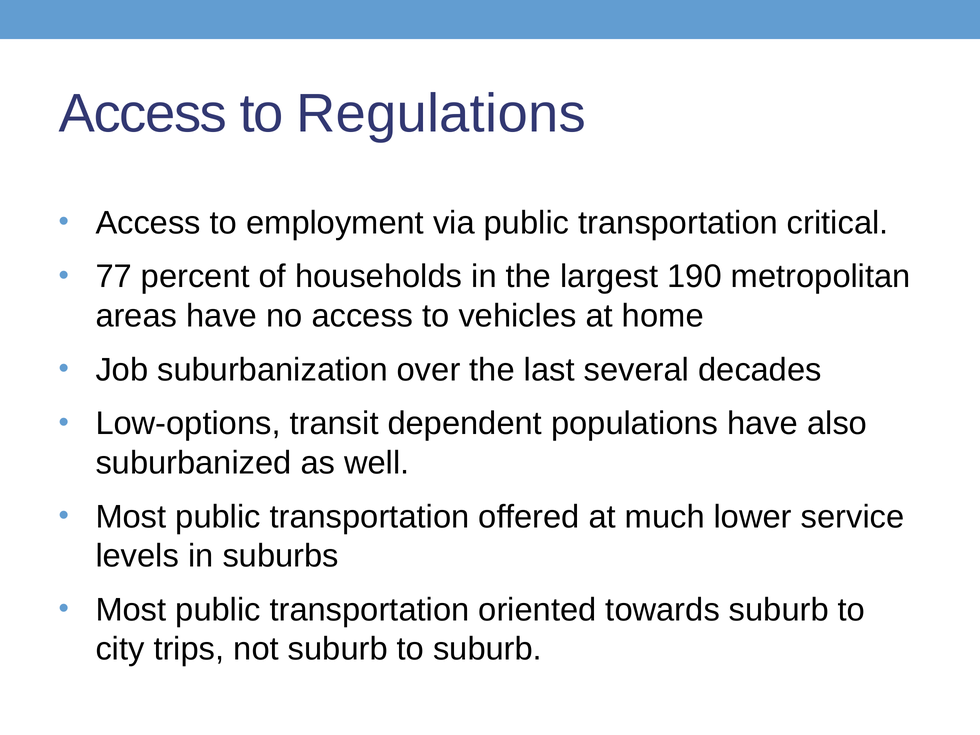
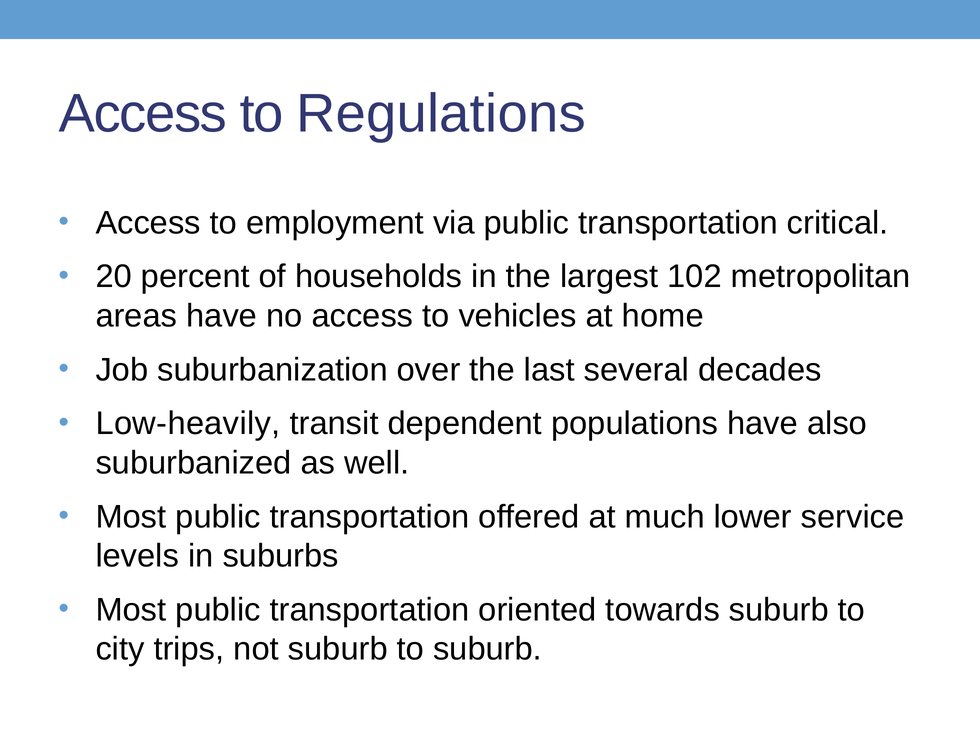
77: 77 -> 20 (114, 277)
190: 190 -> 102 (695, 277)
Low-options: Low-options -> Low-heavily (188, 424)
